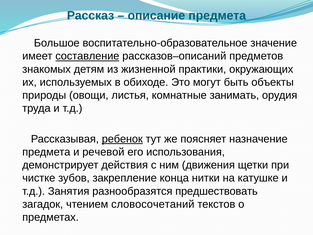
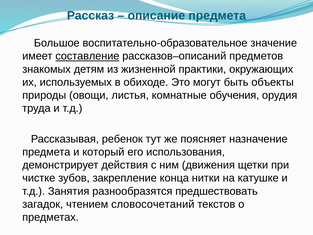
занимать: занимать -> обучения (234, 95)
ребенок underline: present -> none (122, 139)
речевой: речевой -> который (103, 152)
